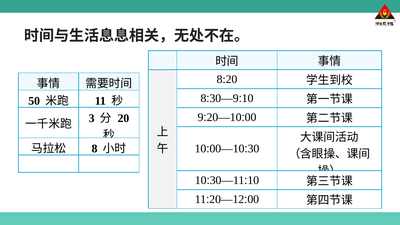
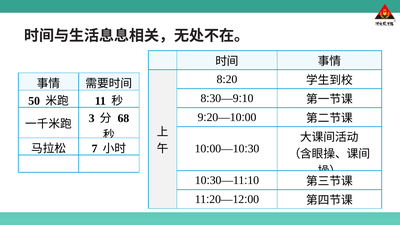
20: 20 -> 68 (123, 118)
8: 8 -> 7 (95, 149)
